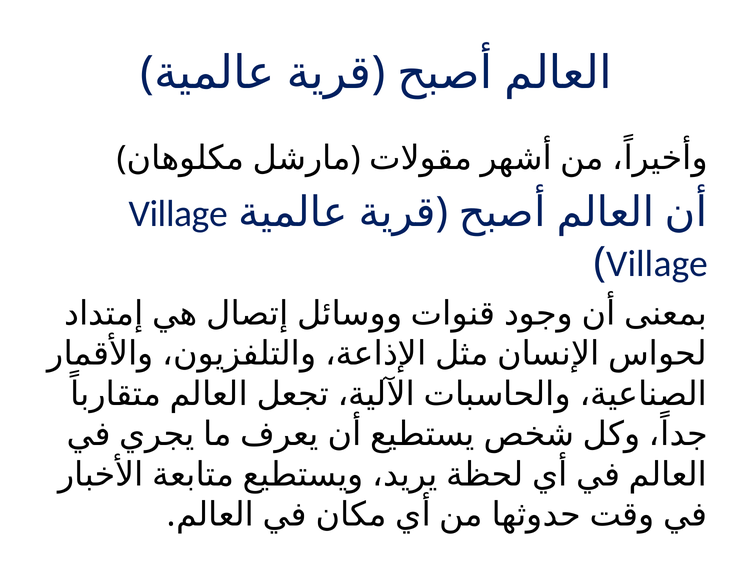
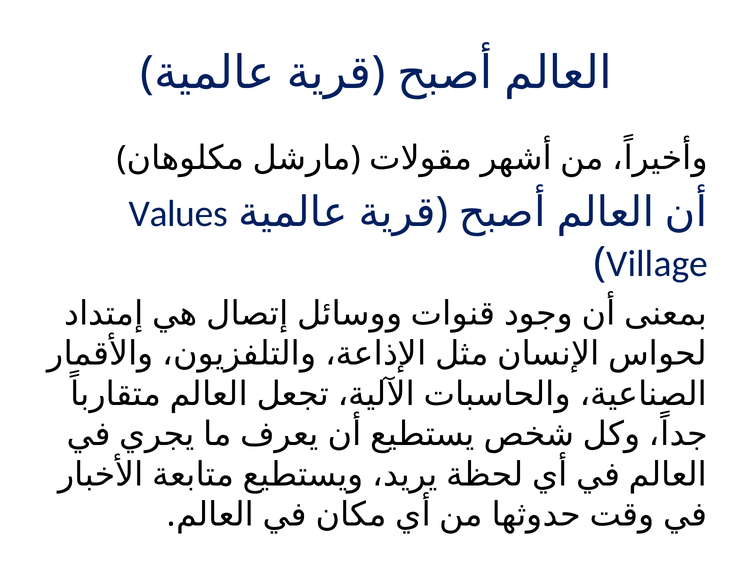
Village: Village -> Values (178, 213)
